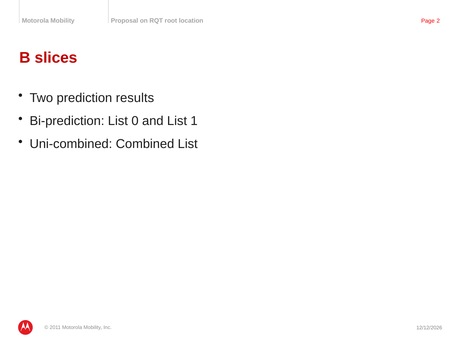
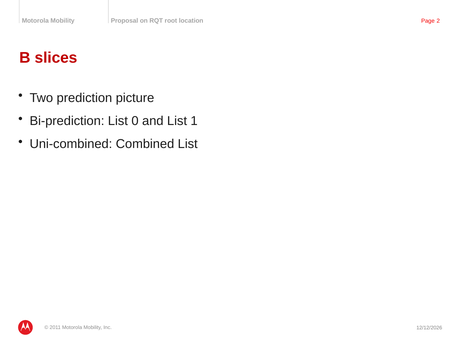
results: results -> picture (135, 98)
